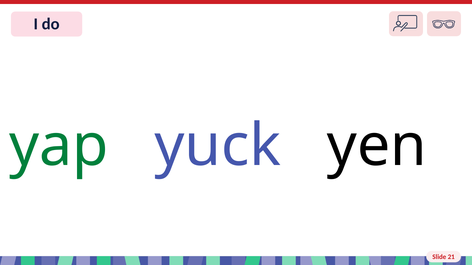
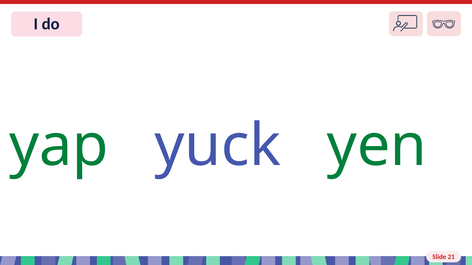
yen colour: black -> green (377, 146)
